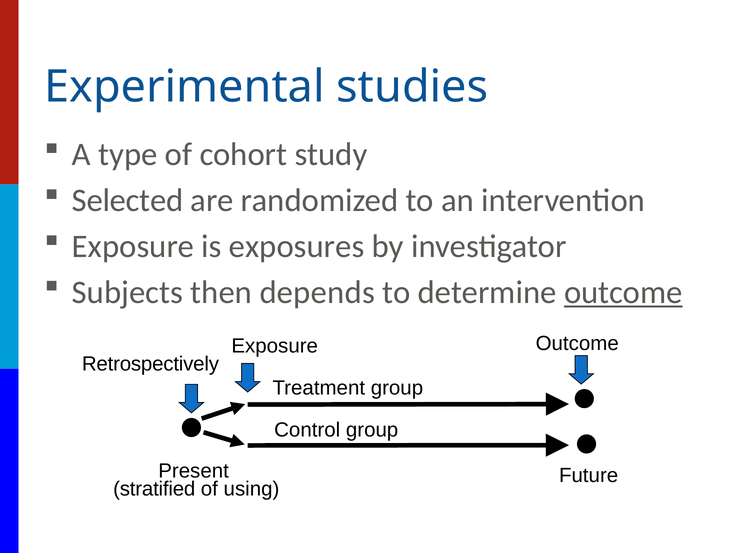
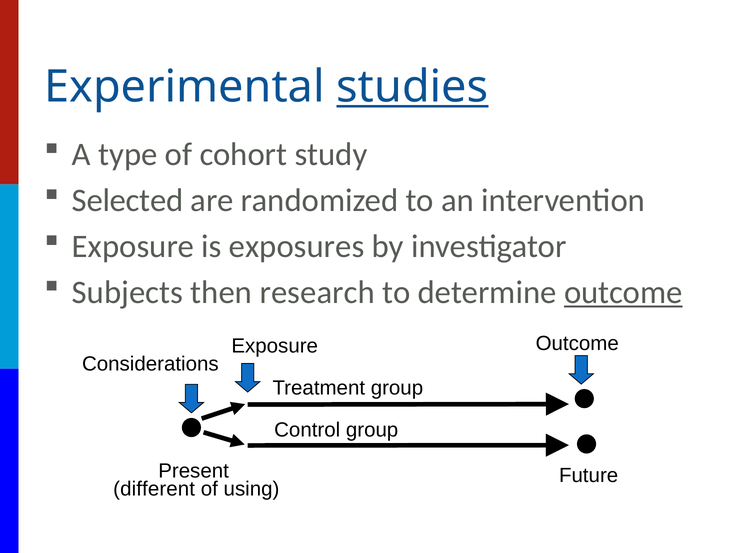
studies underline: none -> present (412, 87)
depends: depends -> research (317, 292)
Retrospectively: Retrospectively -> Considerations (150, 364)
stratified: stratified -> different (154, 489)
